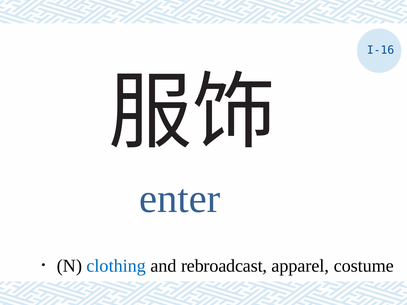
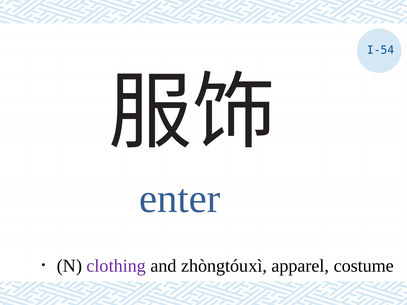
I-16: I-16 -> I-54 (381, 50)
clothing colour: blue -> purple (116, 266)
rebroadcast: rebroadcast -> zhòngtóuxì (224, 266)
